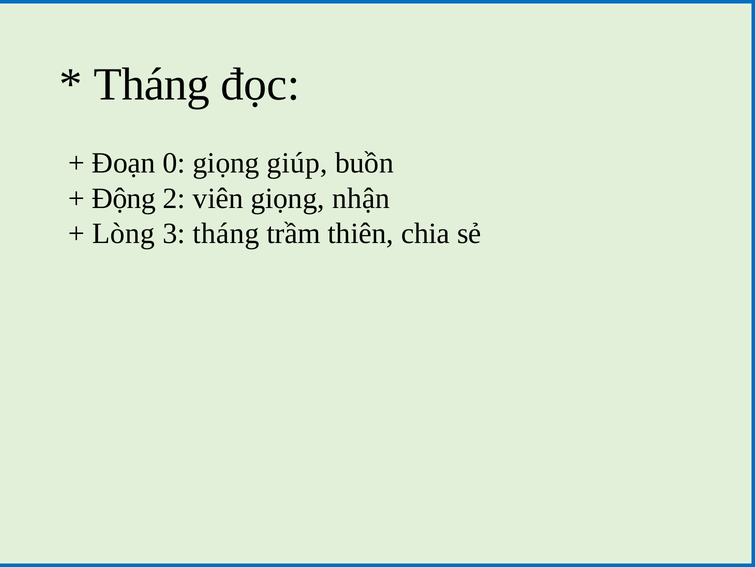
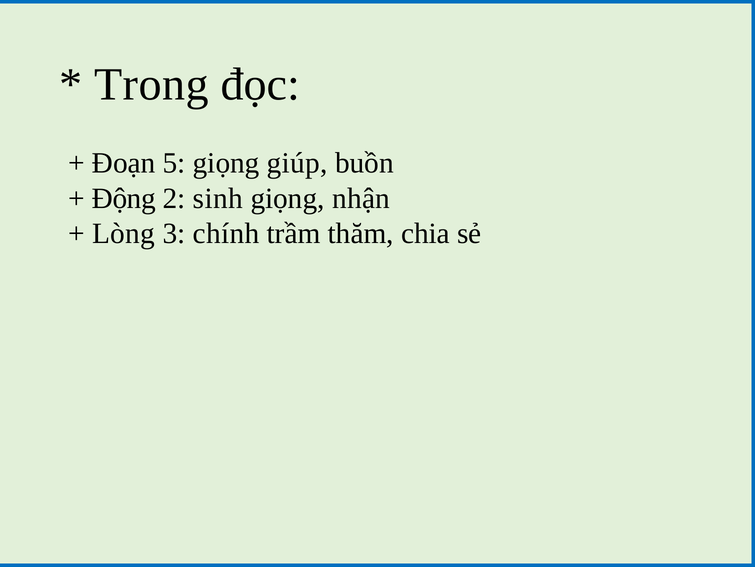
Tháng: Tháng -> Trong (151, 85)
0: 0 -> 5 (174, 163)
viên: viên -> sinh (218, 198)
3 tháng: tháng -> chính (226, 233)
thiên: thiên -> thăm (361, 233)
